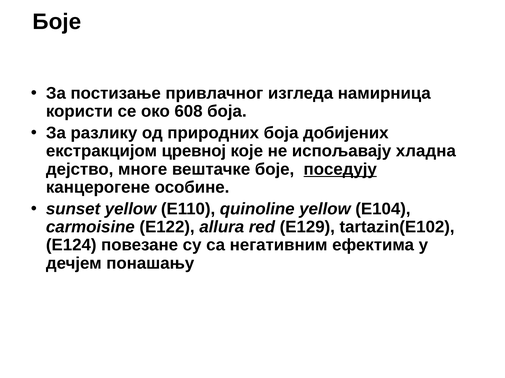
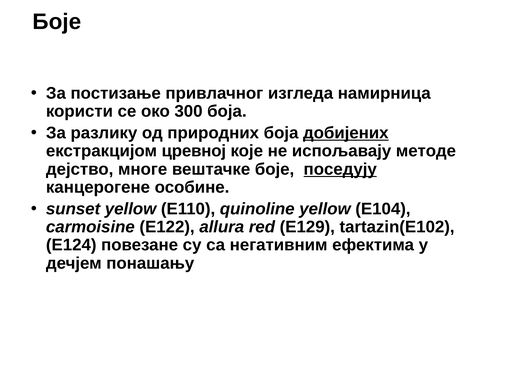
608: 608 -> 300 (188, 112)
добијених underline: none -> present (346, 133)
хладна: хладна -> методе (426, 151)
